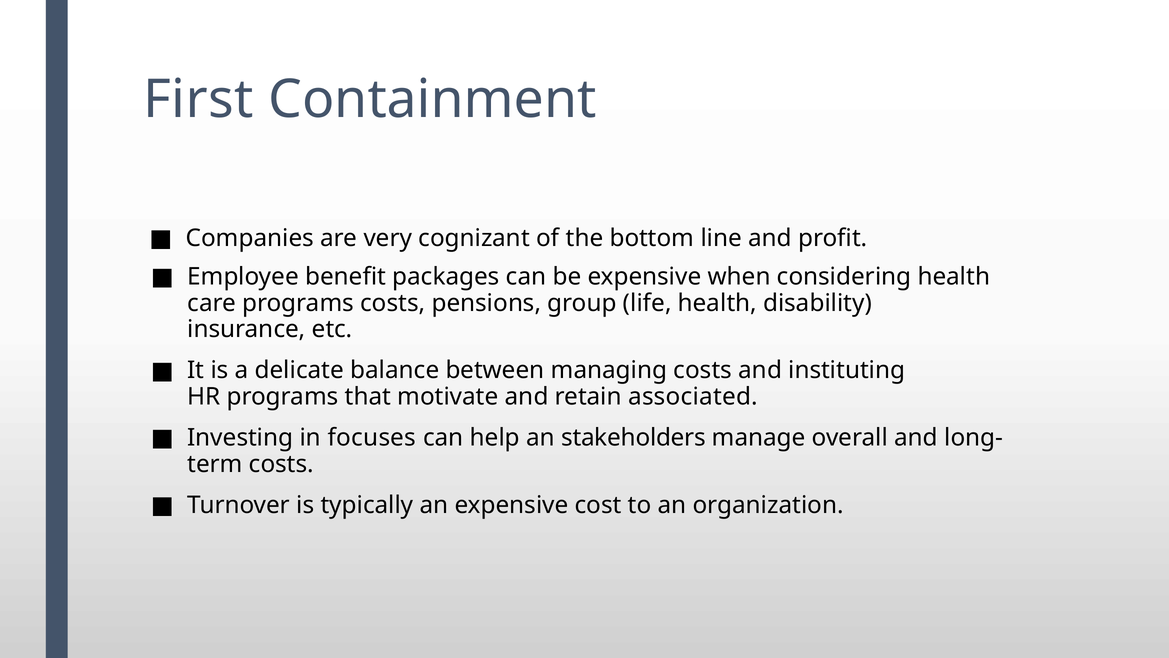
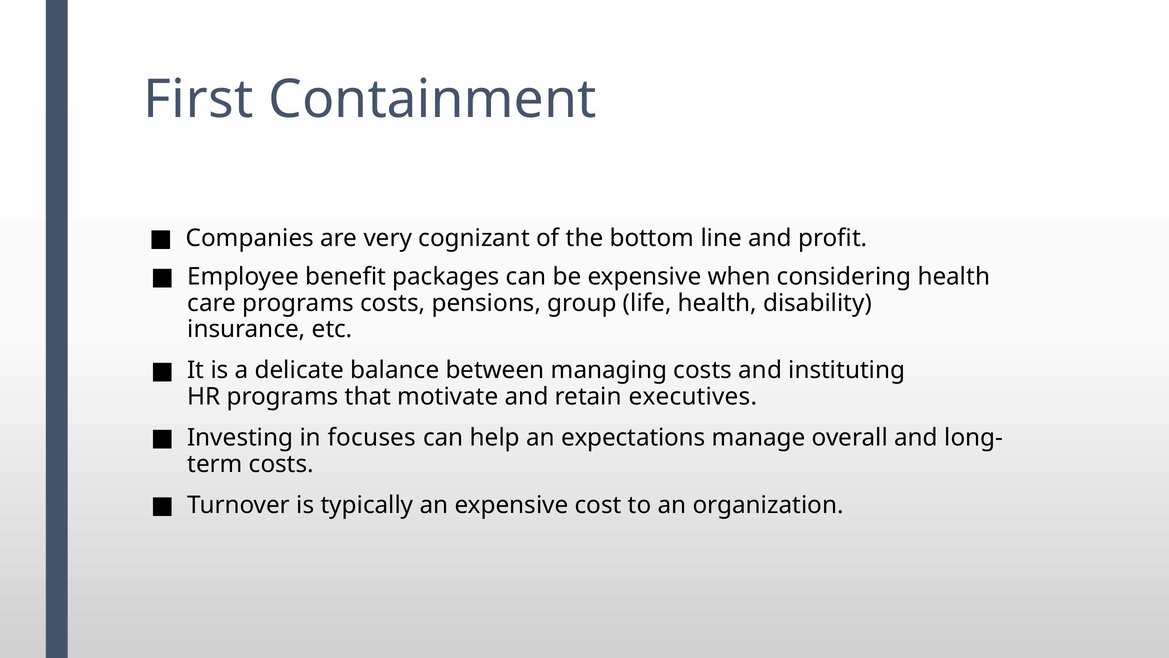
associated: associated -> executives (693, 397)
stakeholders: stakeholders -> expectations (633, 437)
